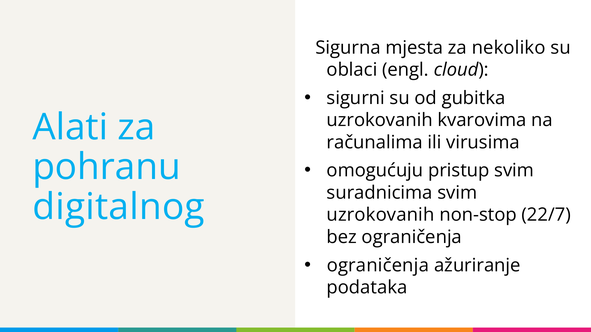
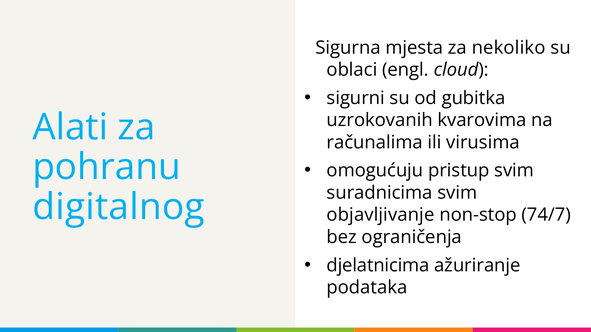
uzrokovanih: uzrokovanih -> objavljivanje (381, 215)
22/7: 22/7 -> 74/7 (546, 215)
ograničenja: ograničenja -> djelatnicima (378, 266)
